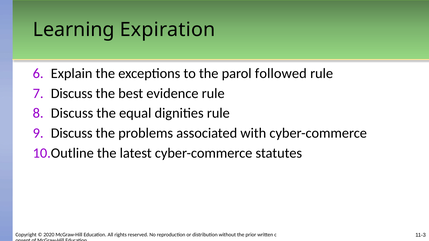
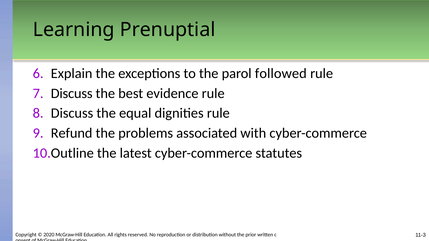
Expiration: Expiration -> Prenuptial (168, 30)
Discuss: Discuss -> Refund (72, 133)
